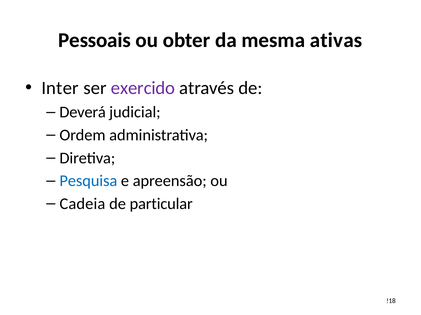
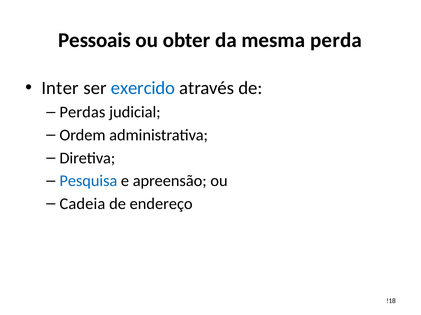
ativas: ativas -> perda (336, 40)
exercido colour: purple -> blue (143, 88)
Deverá: Deverá -> Perdas (82, 112)
particular: particular -> endereço (161, 204)
